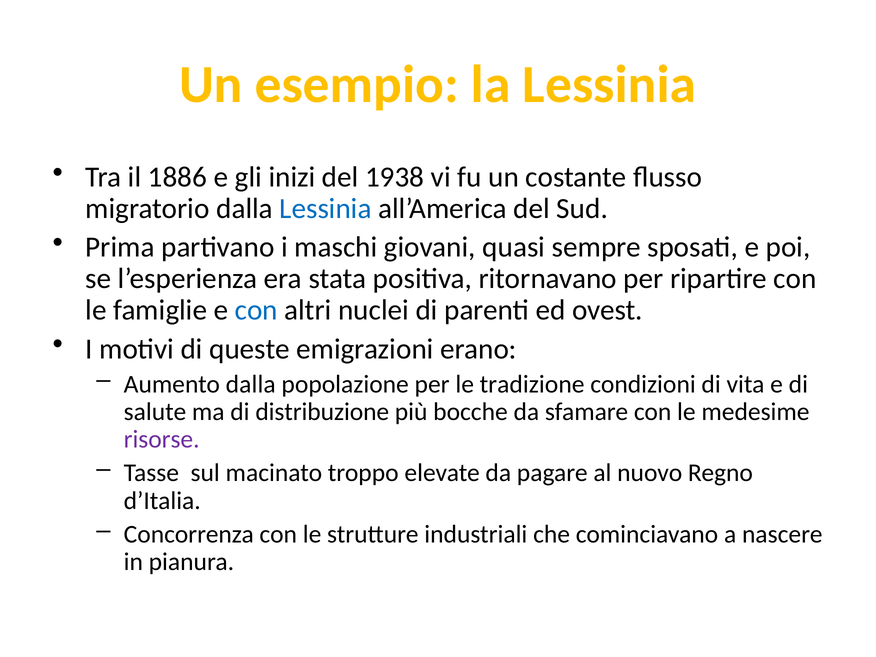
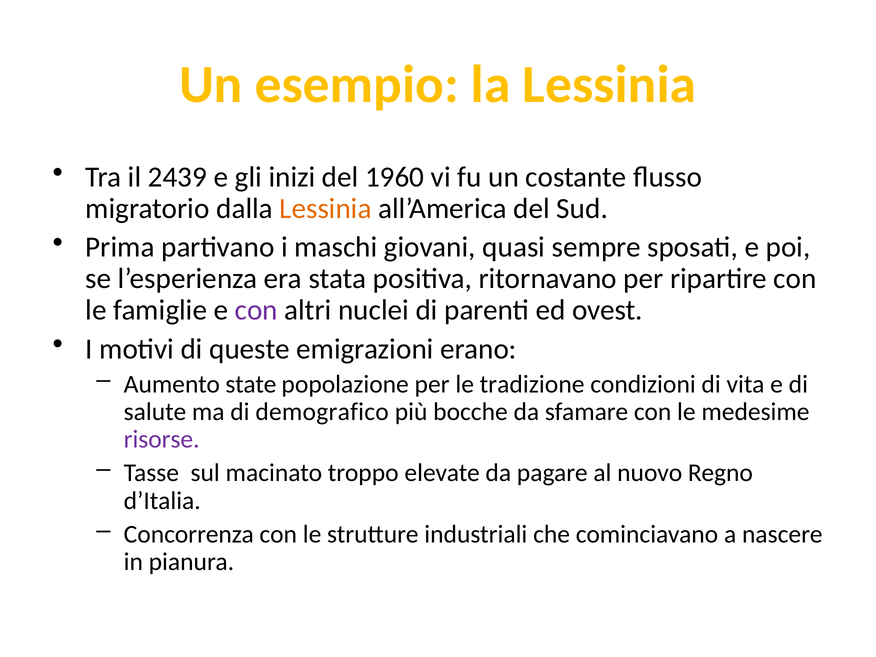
1886: 1886 -> 2439 (177, 177)
1938: 1938 -> 1960 (395, 177)
Lessinia colour: blue -> orange (325, 209)
con colour: blue -> purple (256, 310)
Aumento dalla: dalla -> state (251, 384)
distribuzione: distribuzione -> demografico (322, 412)
